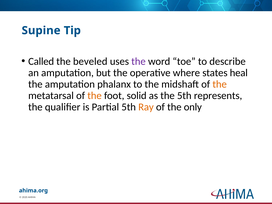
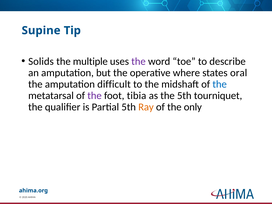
Called: Called -> Solids (41, 61)
beveled: beveled -> multiple (90, 61)
heal: heal -> oral (239, 73)
phalanx: phalanx -> difficult (114, 84)
the colour: orange -> blue (220, 84)
the colour: orange -> purple (95, 96)
solid: solid -> tibia (137, 96)
represents: represents -> tourniquet (218, 96)
